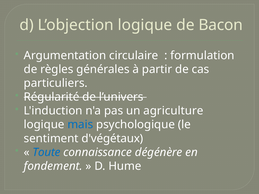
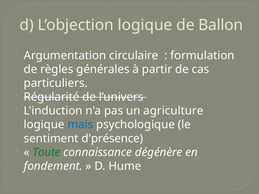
Bacon: Bacon -> Ballon (221, 25)
d'végétaux: d'végétaux -> d'présence (112, 139)
Toute colour: blue -> green (47, 152)
